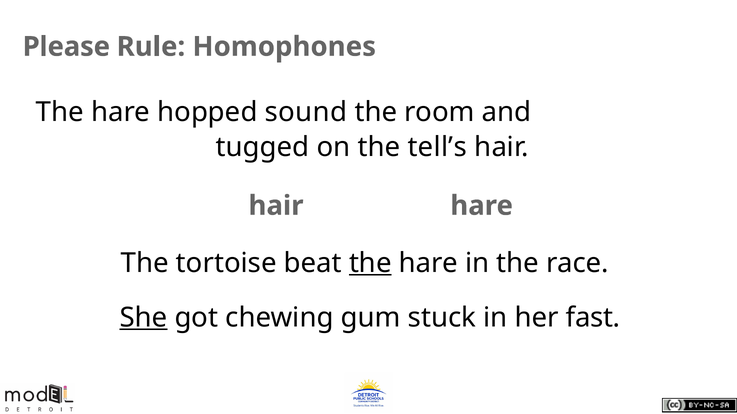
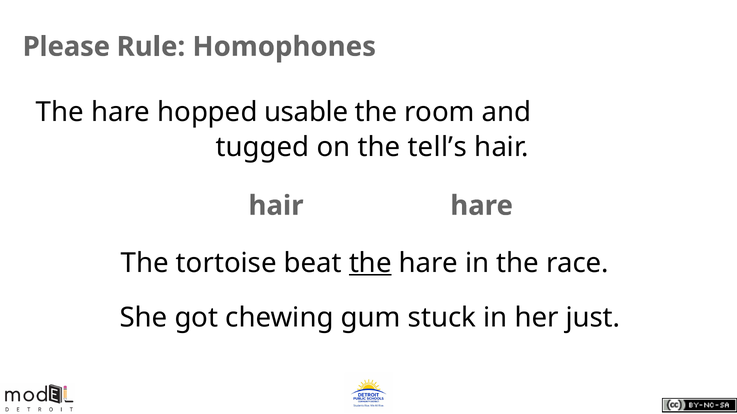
sound: sound -> usable (306, 112)
She underline: present -> none (143, 318)
fast: fast -> just (593, 318)
